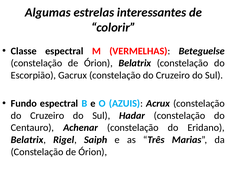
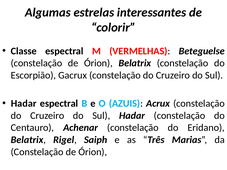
Fundo: Fundo -> Hadar (24, 104)
